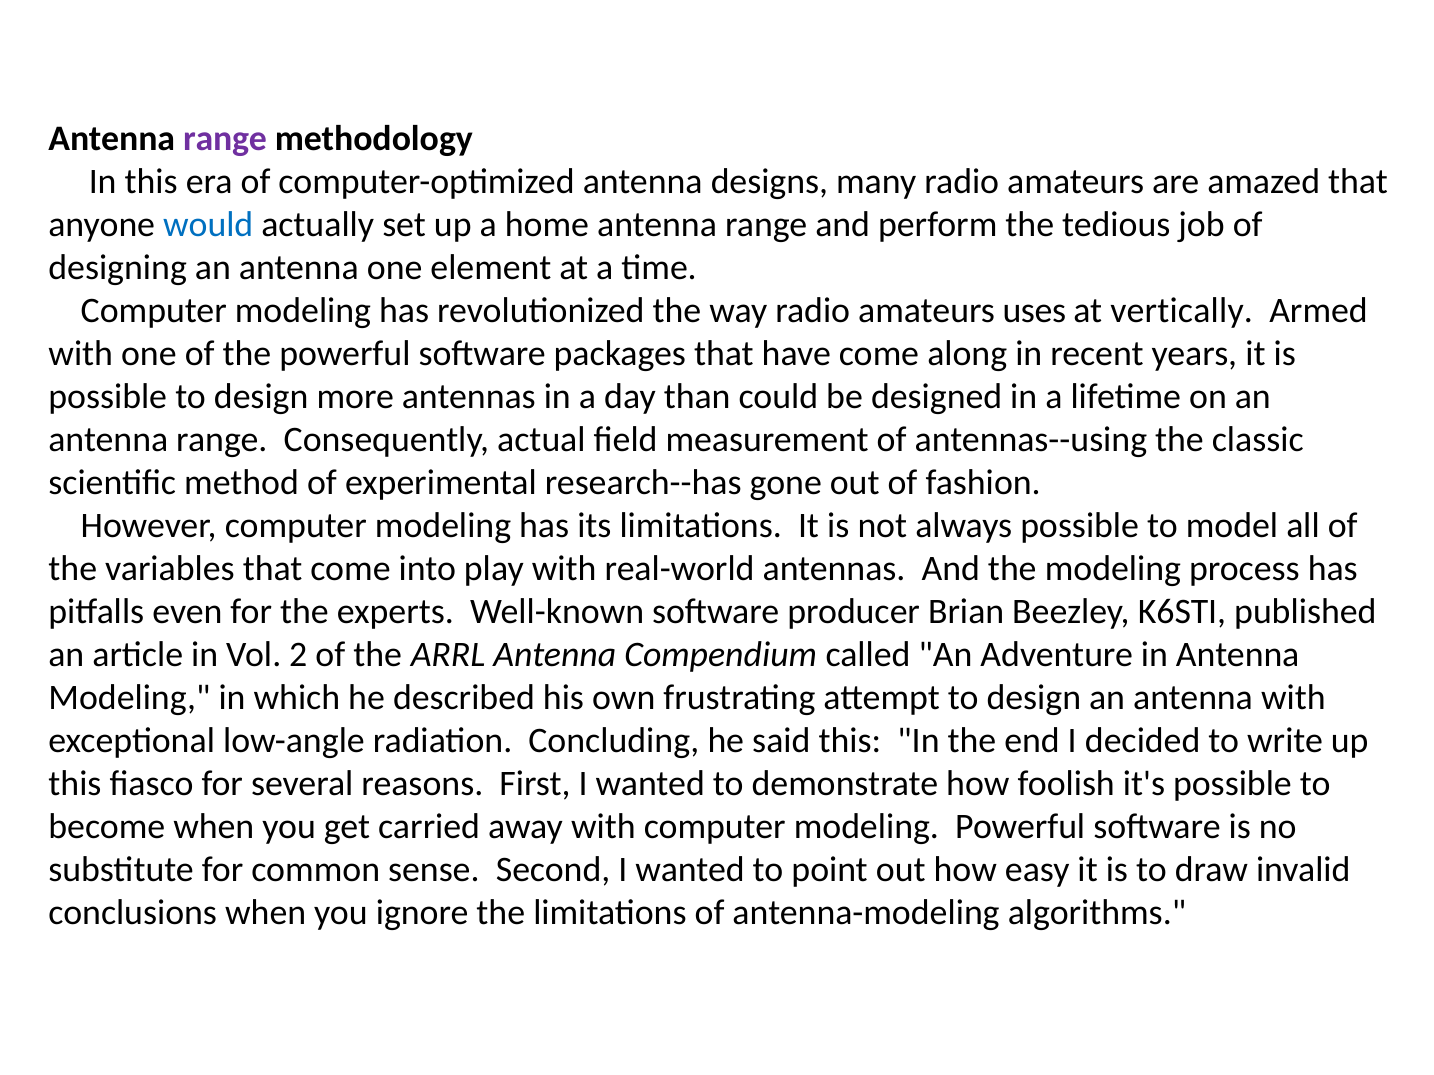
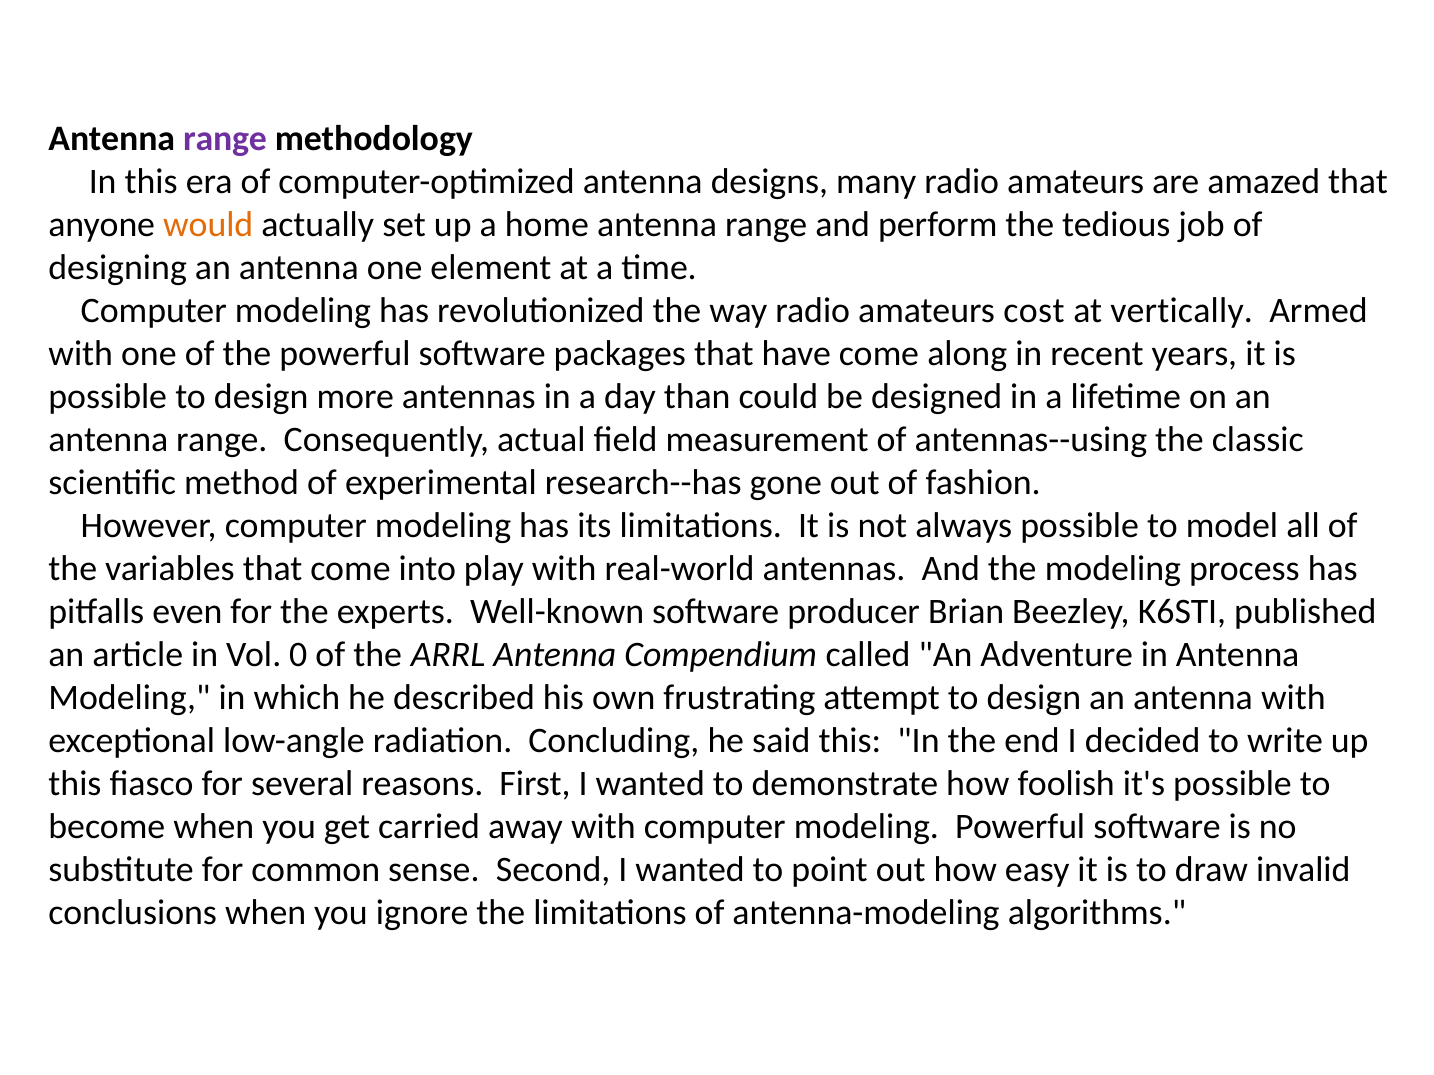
would colour: blue -> orange (208, 225)
uses: uses -> cost (1034, 311)
2: 2 -> 0 (298, 655)
